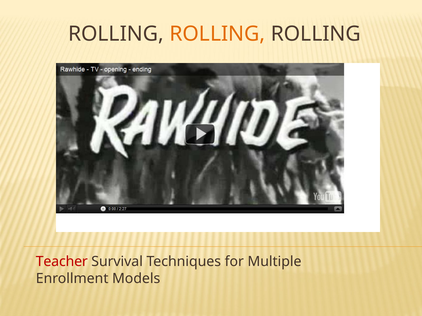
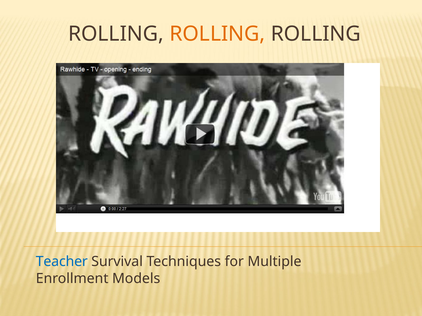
Teacher colour: red -> blue (62, 262)
